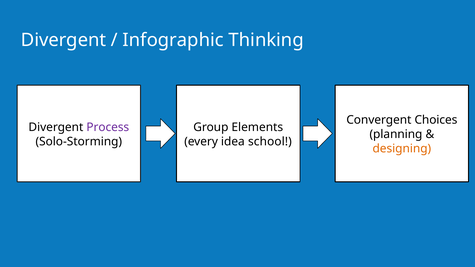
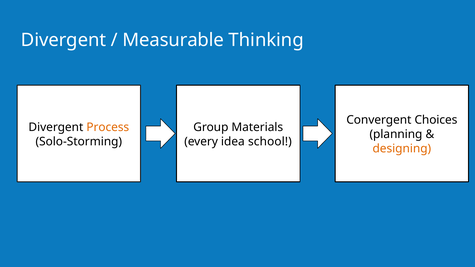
Infographic: Infographic -> Measurable (173, 40)
Process colour: purple -> orange (108, 127)
Elements: Elements -> Materials (257, 127)
